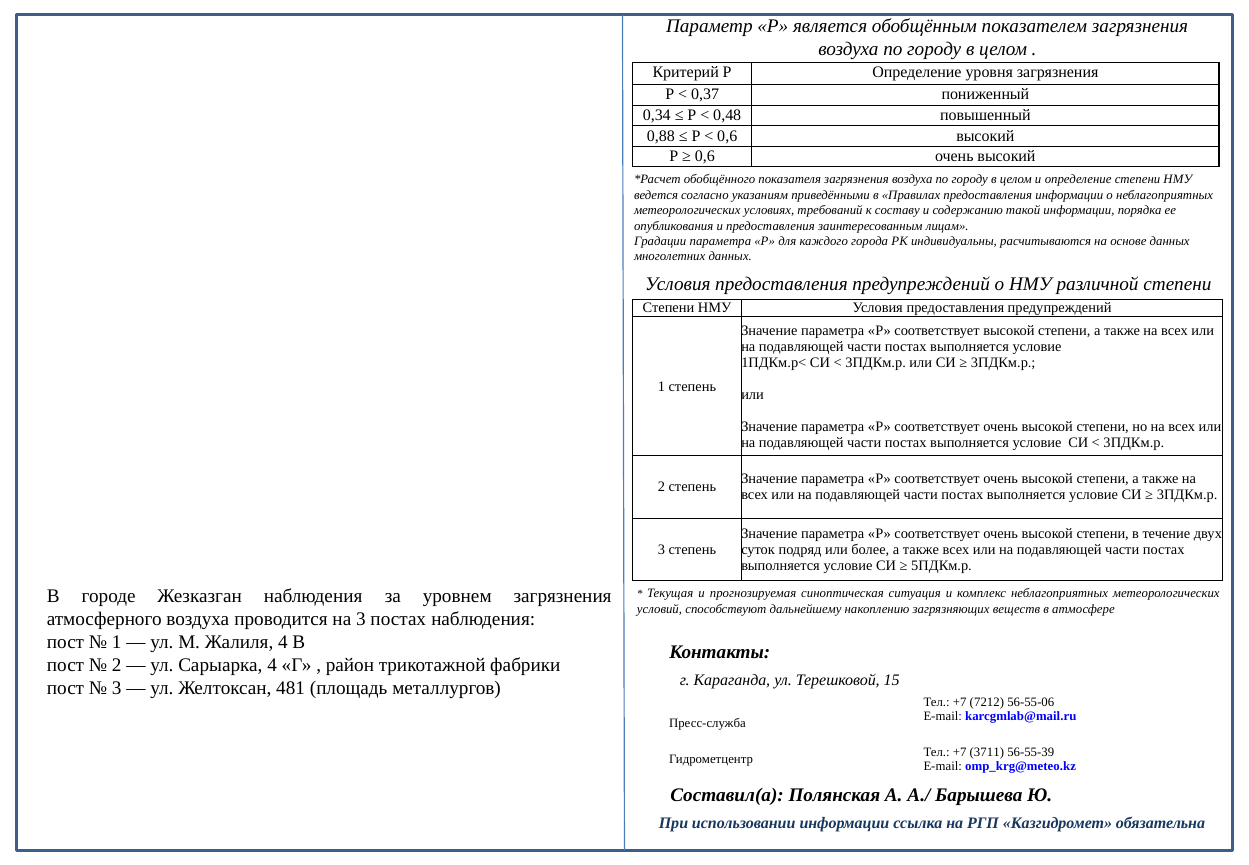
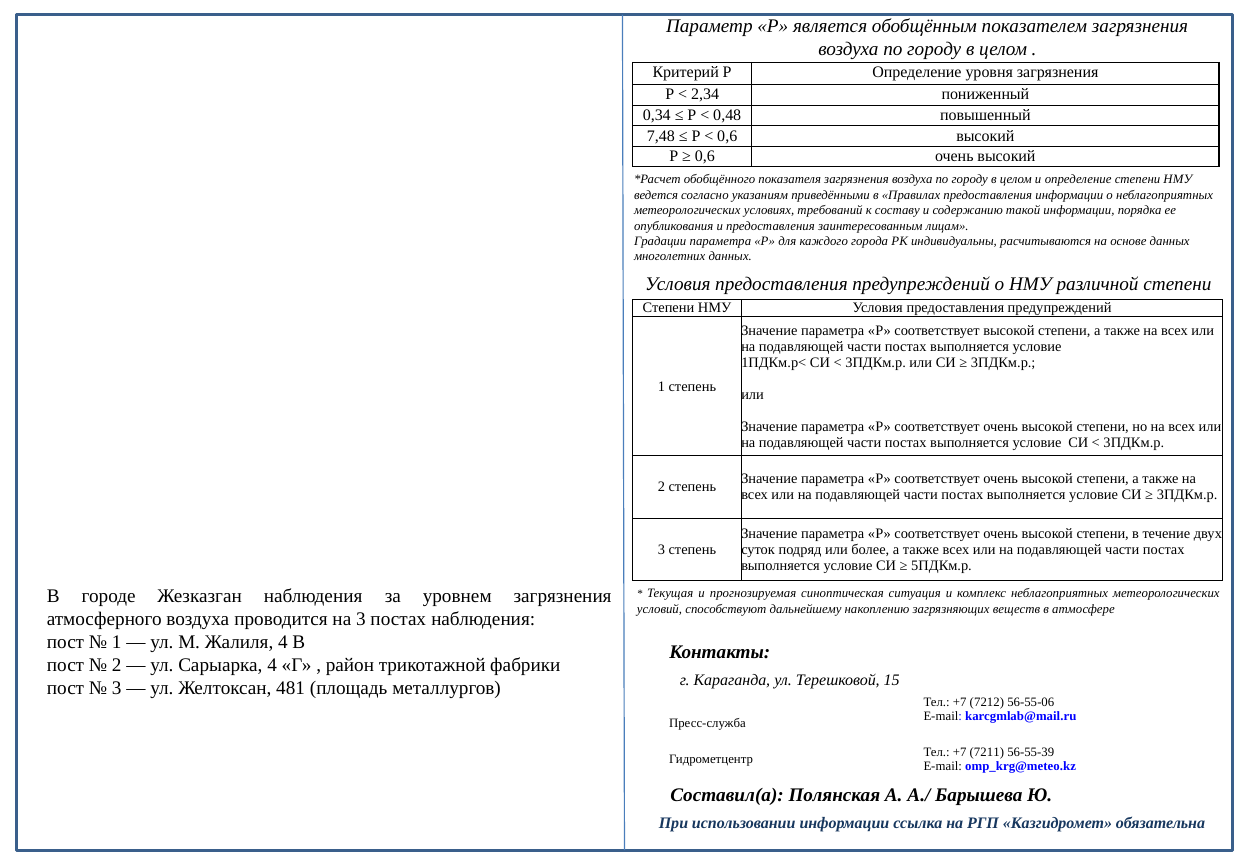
0,37: 0,37 -> 2,34 (705, 94)
0,88: 0,88 -> 7,48 (661, 136)
3711: 3711 -> 7211 (987, 752)
